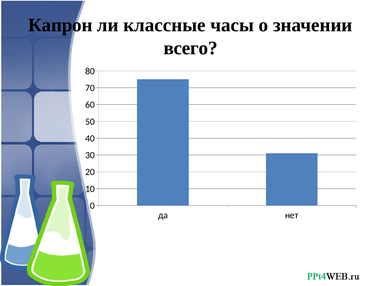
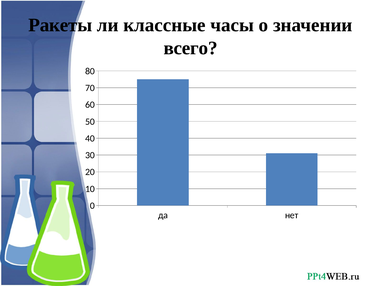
Капрон: Капрон -> Ракеты (60, 25)
